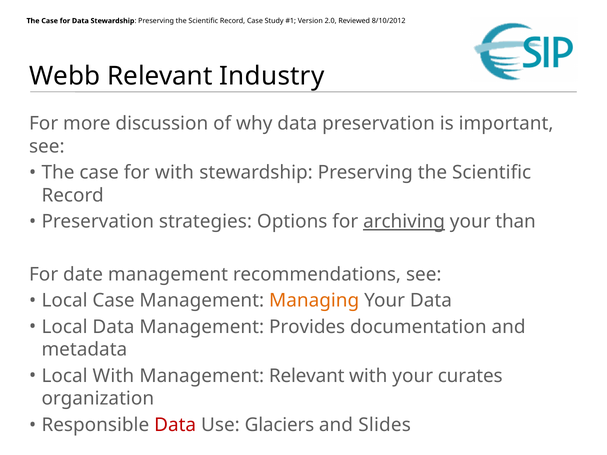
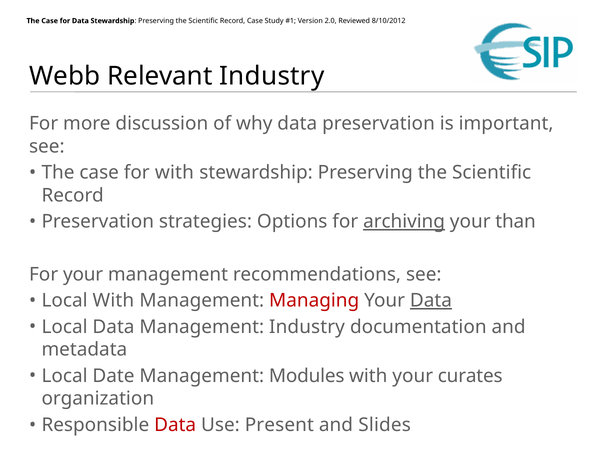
For date: date -> your (83, 274)
Local Case: Case -> With (113, 301)
Managing colour: orange -> red (314, 301)
Data underline: none -> present (431, 301)
Management Provides: Provides -> Industry (307, 327)
Local With: With -> Date (113, 376)
Management Relevant: Relevant -> Modules (307, 376)
Glaciers: Glaciers -> Present (279, 425)
